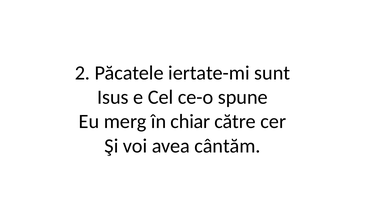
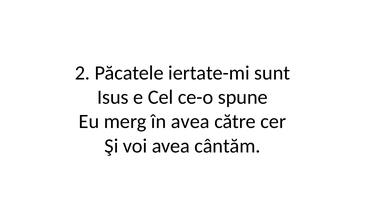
în chiar: chiar -> avea (190, 122)
